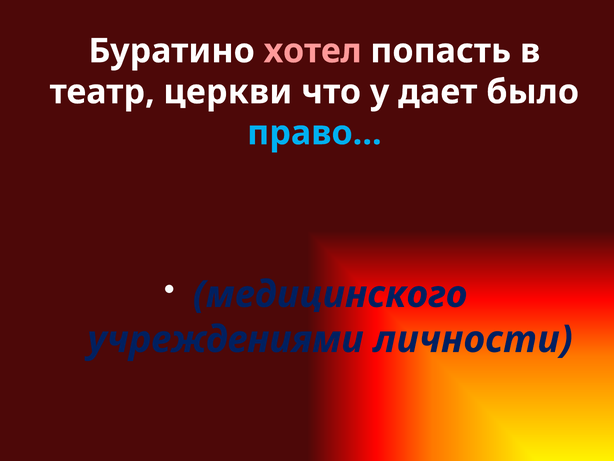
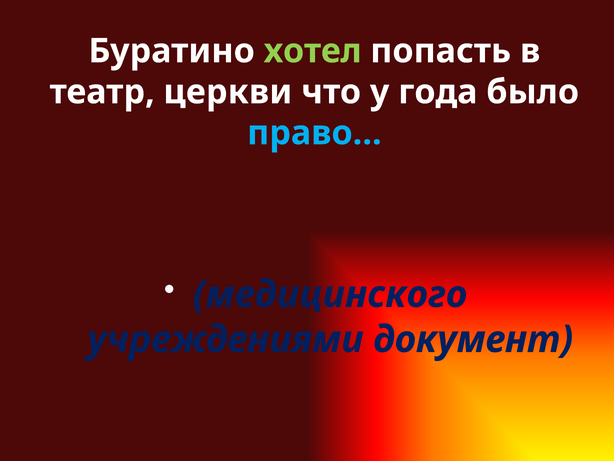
хотел colour: pink -> light green (313, 51)
дает: дает -> года (438, 92)
личности: личности -> документ (473, 339)
